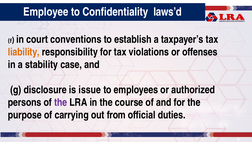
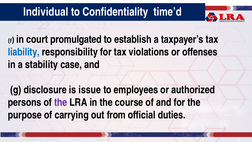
Employee: Employee -> Individual (46, 12)
laws’d: laws’d -> time’d (168, 12)
conventions: conventions -> promulgated (76, 39)
liability colour: orange -> blue (24, 52)
